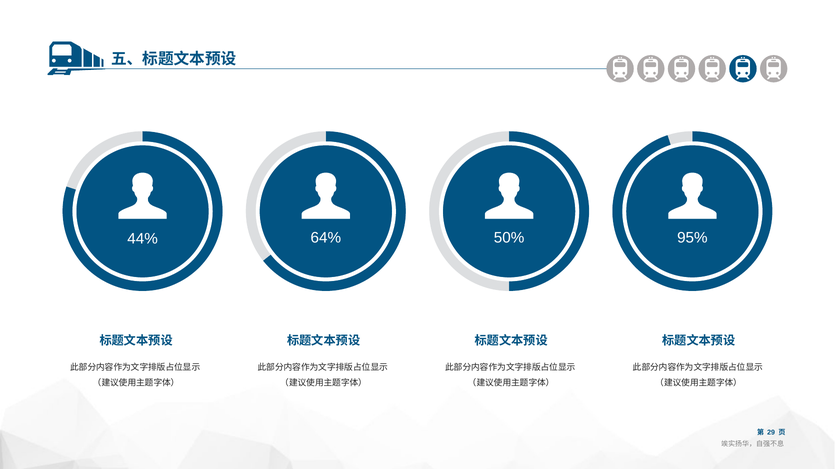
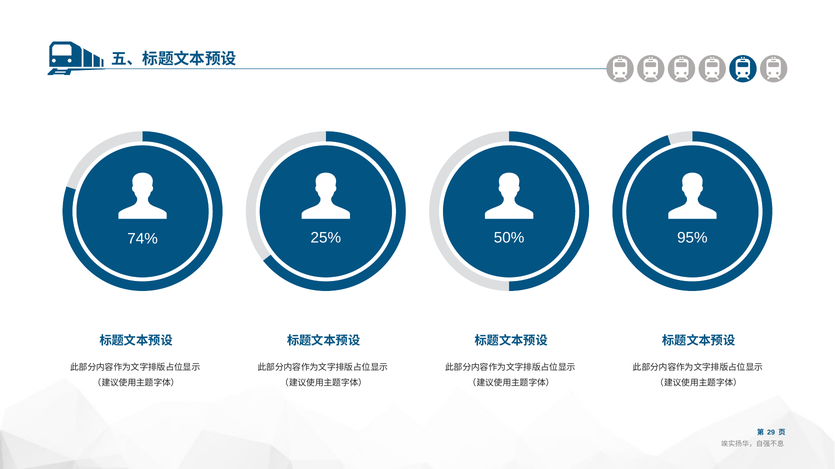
64%: 64% -> 25% (326, 238)
44%: 44% -> 74% (143, 239)
